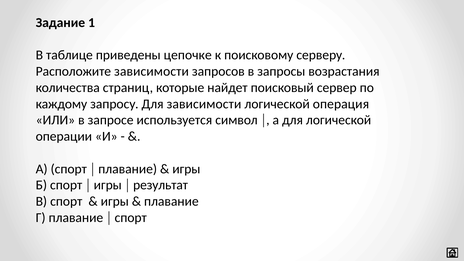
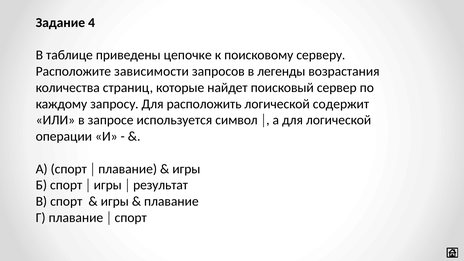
1: 1 -> 4 (92, 23)
запросы: запросы -> легенды (281, 71)
Для зависимости: зависимости -> расположить (204, 104)
операция: операция -> содержит (341, 104)
